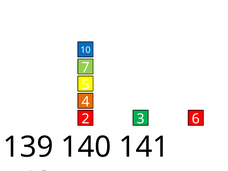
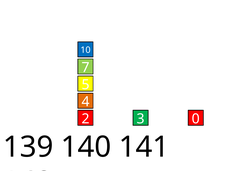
6: 6 -> 0 (196, 119)
